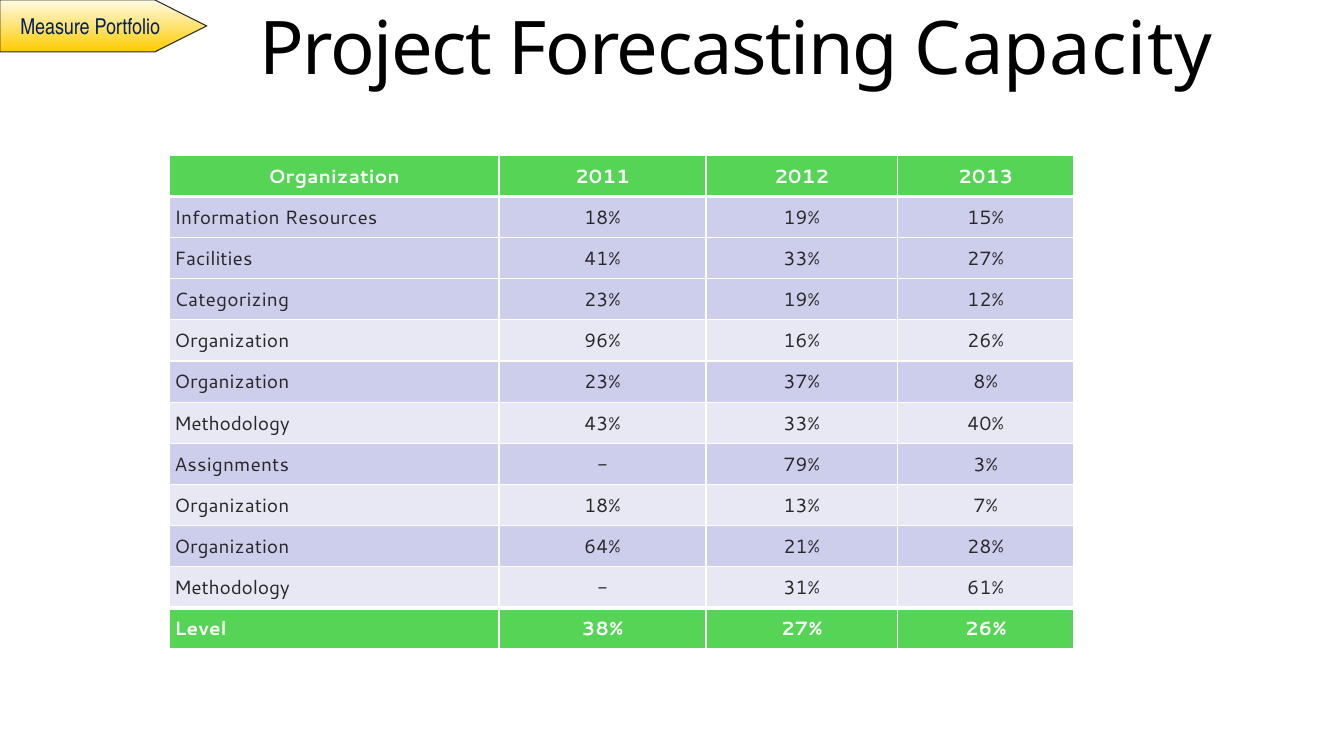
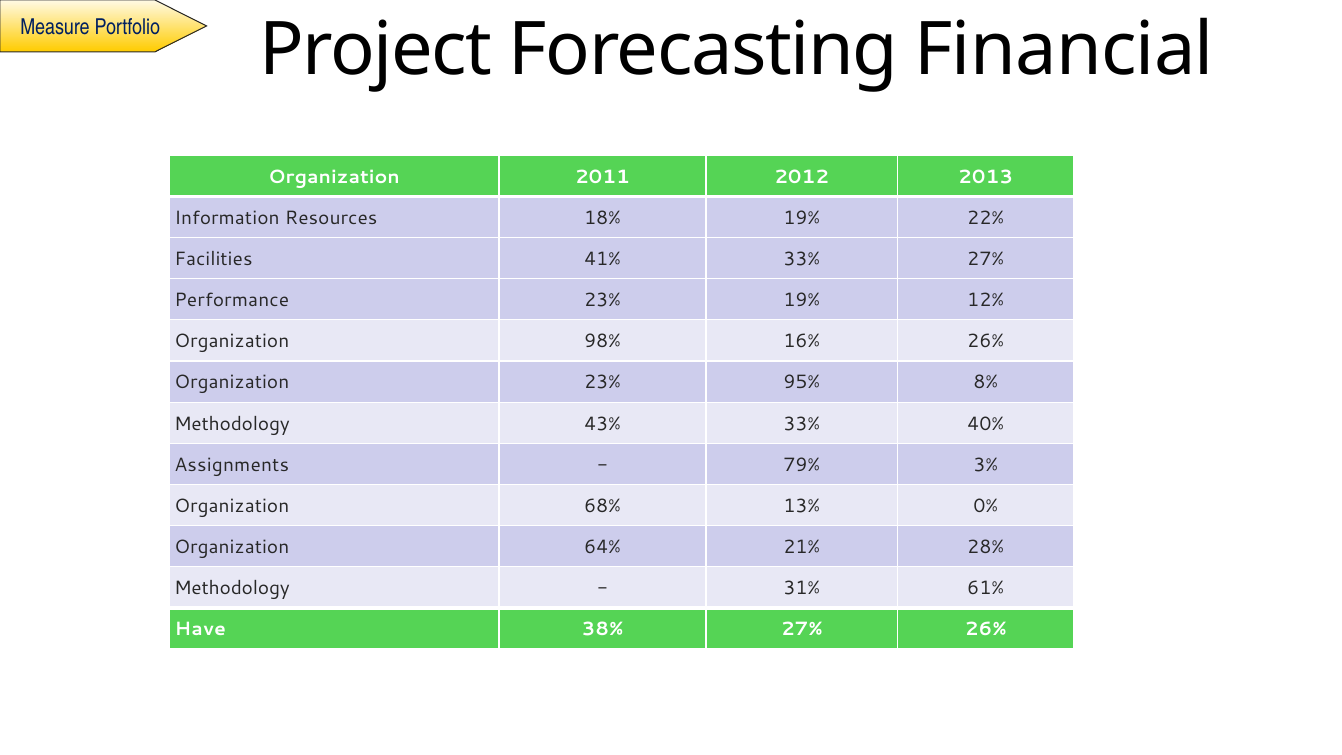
Capacity: Capacity -> Financial (1064, 51)
15%: 15% -> 22% (986, 218)
Categorizing: Categorizing -> Performance (232, 300)
96%: 96% -> 98% (602, 341)
37%: 37% -> 95% (802, 382)
Organization 18%: 18% -> 68% (602, 506)
7%: 7% -> 0% (986, 506)
Level: Level -> Have (200, 629)
